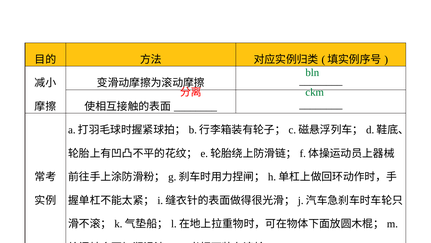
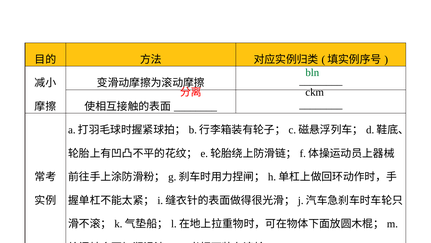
ckm colour: green -> black (315, 92)
